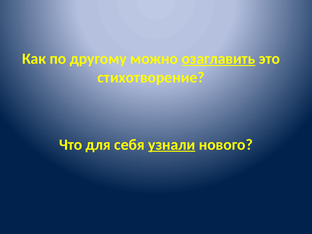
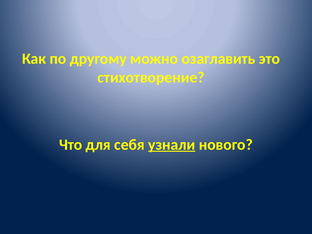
озаглавить underline: present -> none (219, 59)
